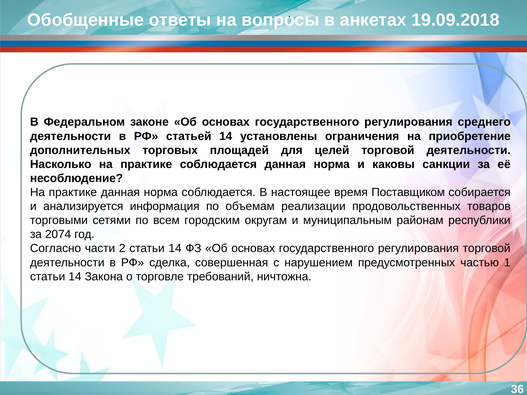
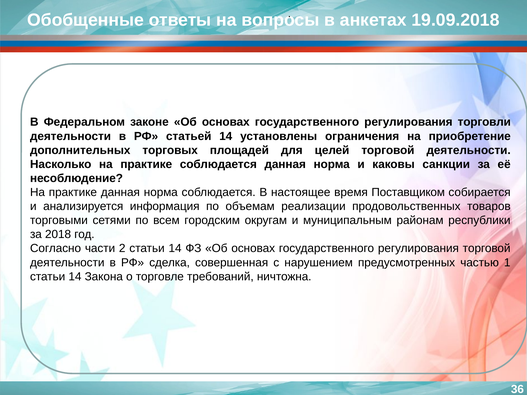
среднего: среднего -> торговли (484, 122)
2074: 2074 -> 2018 (58, 235)
